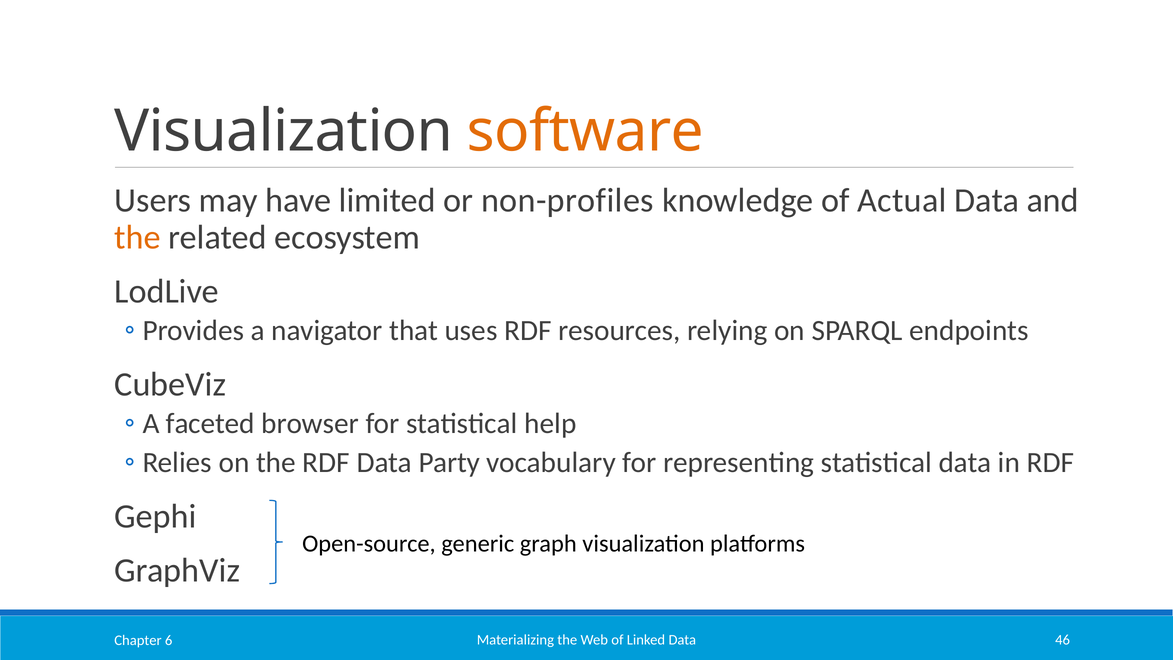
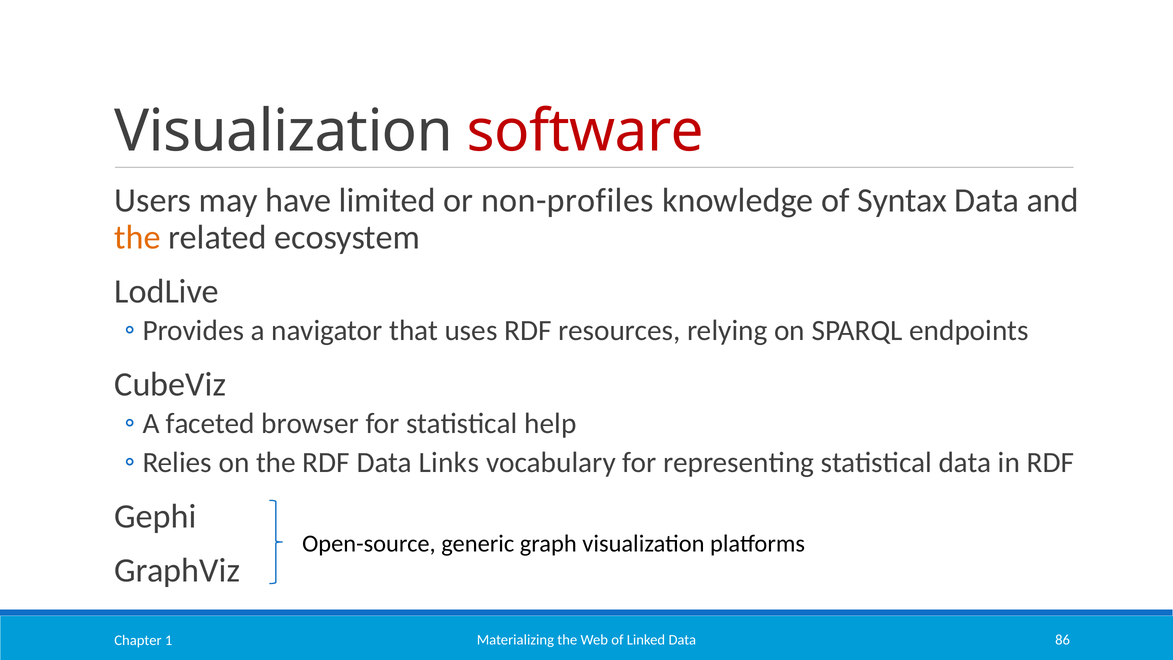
software colour: orange -> red (585, 131)
Actual: Actual -> Syntax (902, 200)
Party: Party -> Links (449, 463)
46: 46 -> 86 (1063, 640)
6: 6 -> 1 (169, 640)
